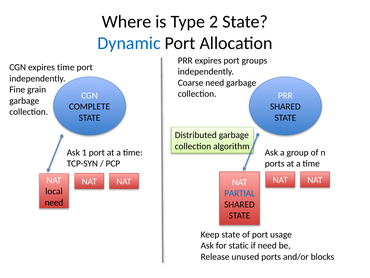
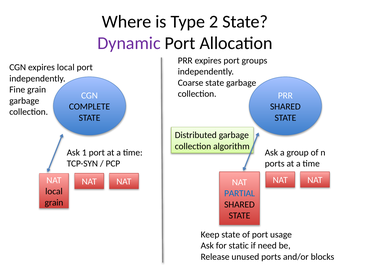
Dynamic colour: blue -> purple (129, 43)
expires time: time -> local (66, 67)
Coarse need: need -> state (215, 83)
need: need -> grain (54, 202)
